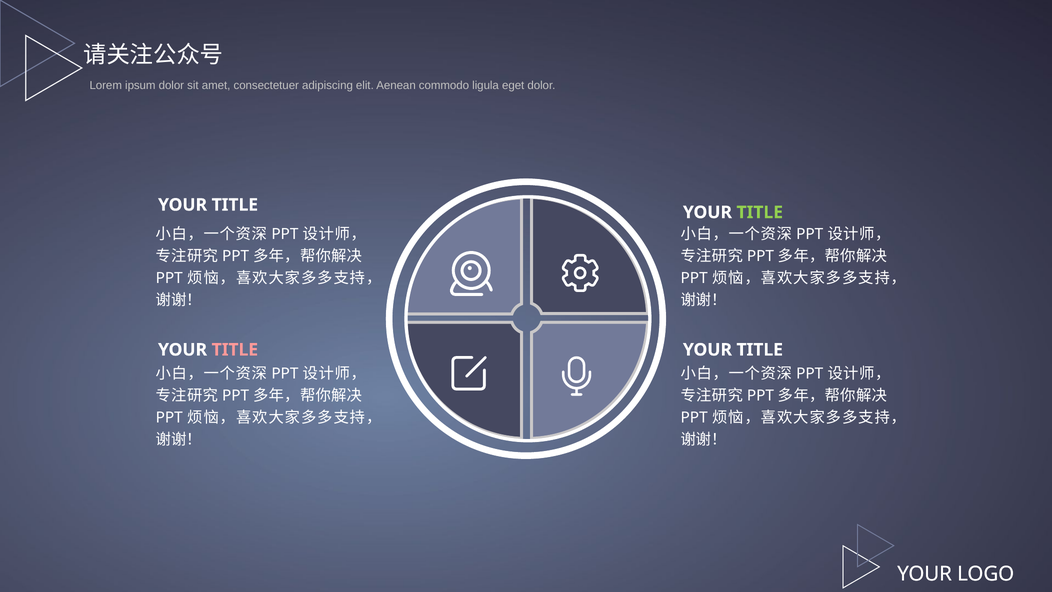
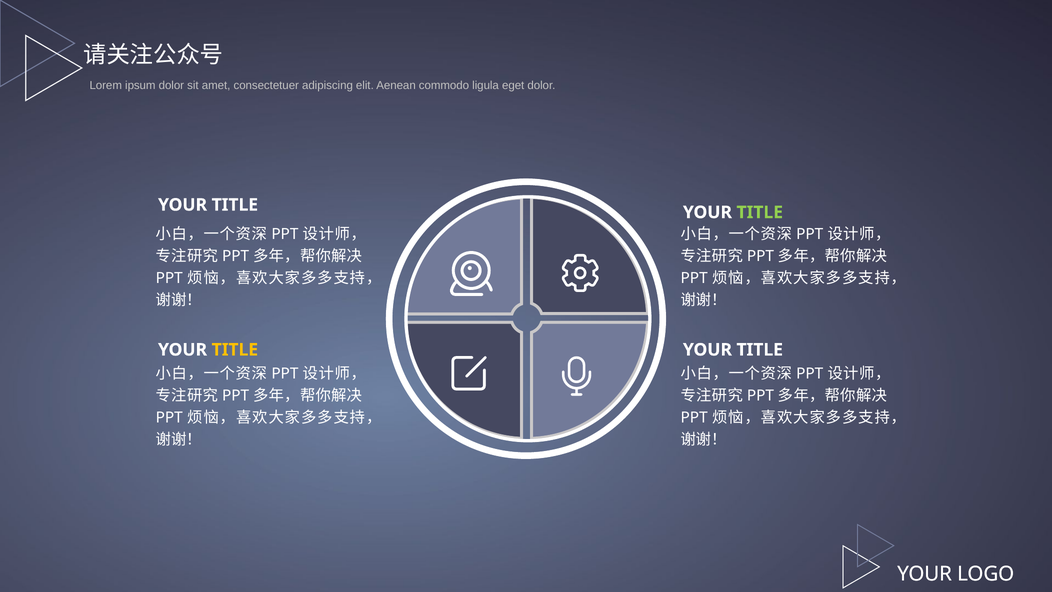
TITLE colour: pink -> yellow (235, 350)
